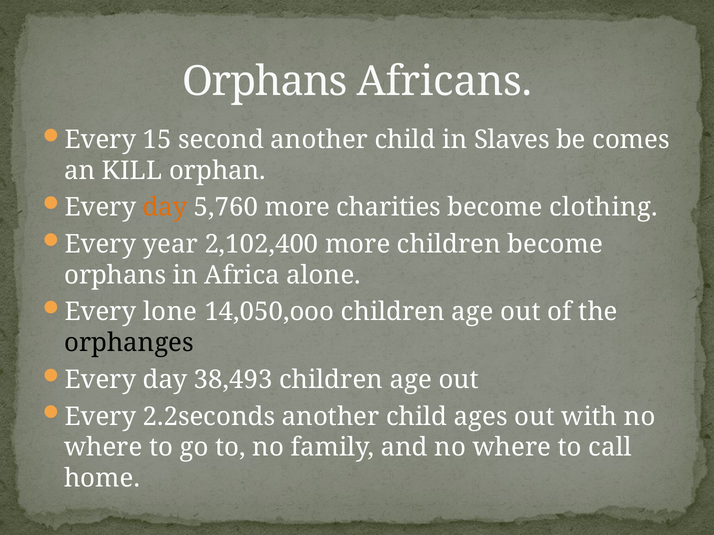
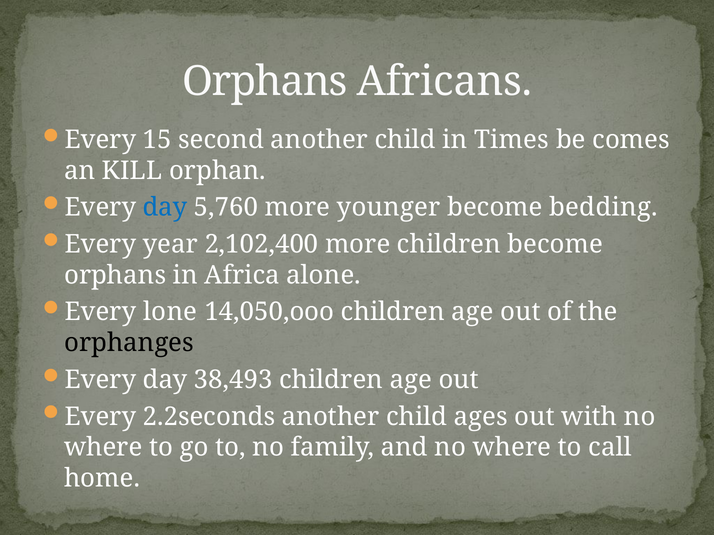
Slaves: Slaves -> Times (512, 140)
day colour: orange -> blue (165, 208)
charities: charities -> younger (389, 208)
clothing: clothing -> bedding (603, 208)
